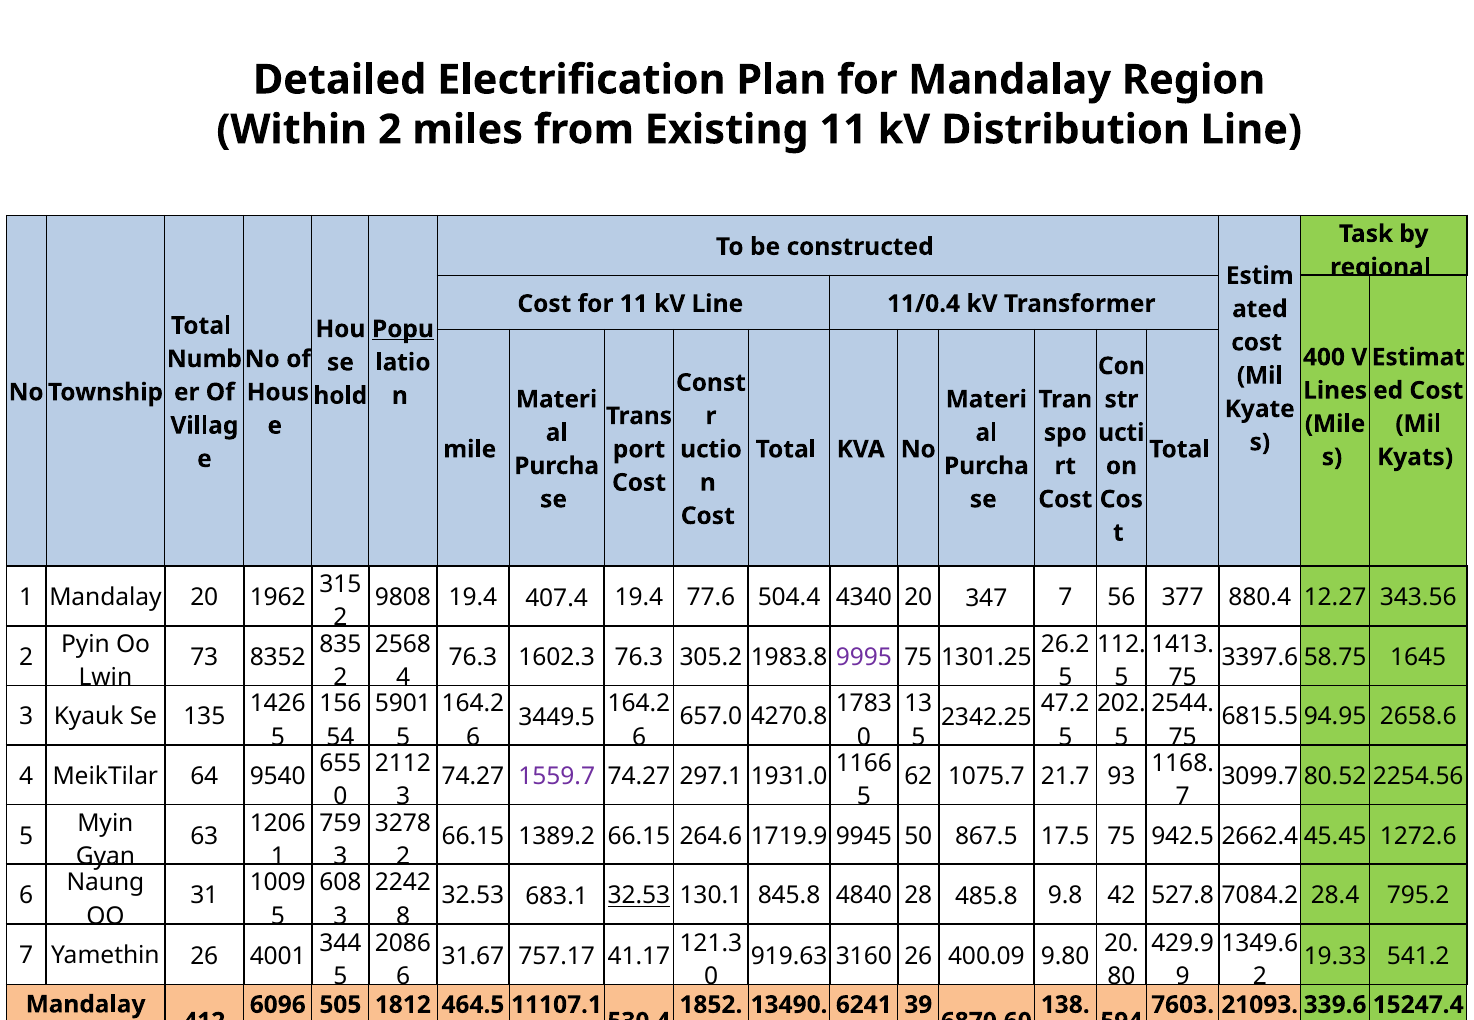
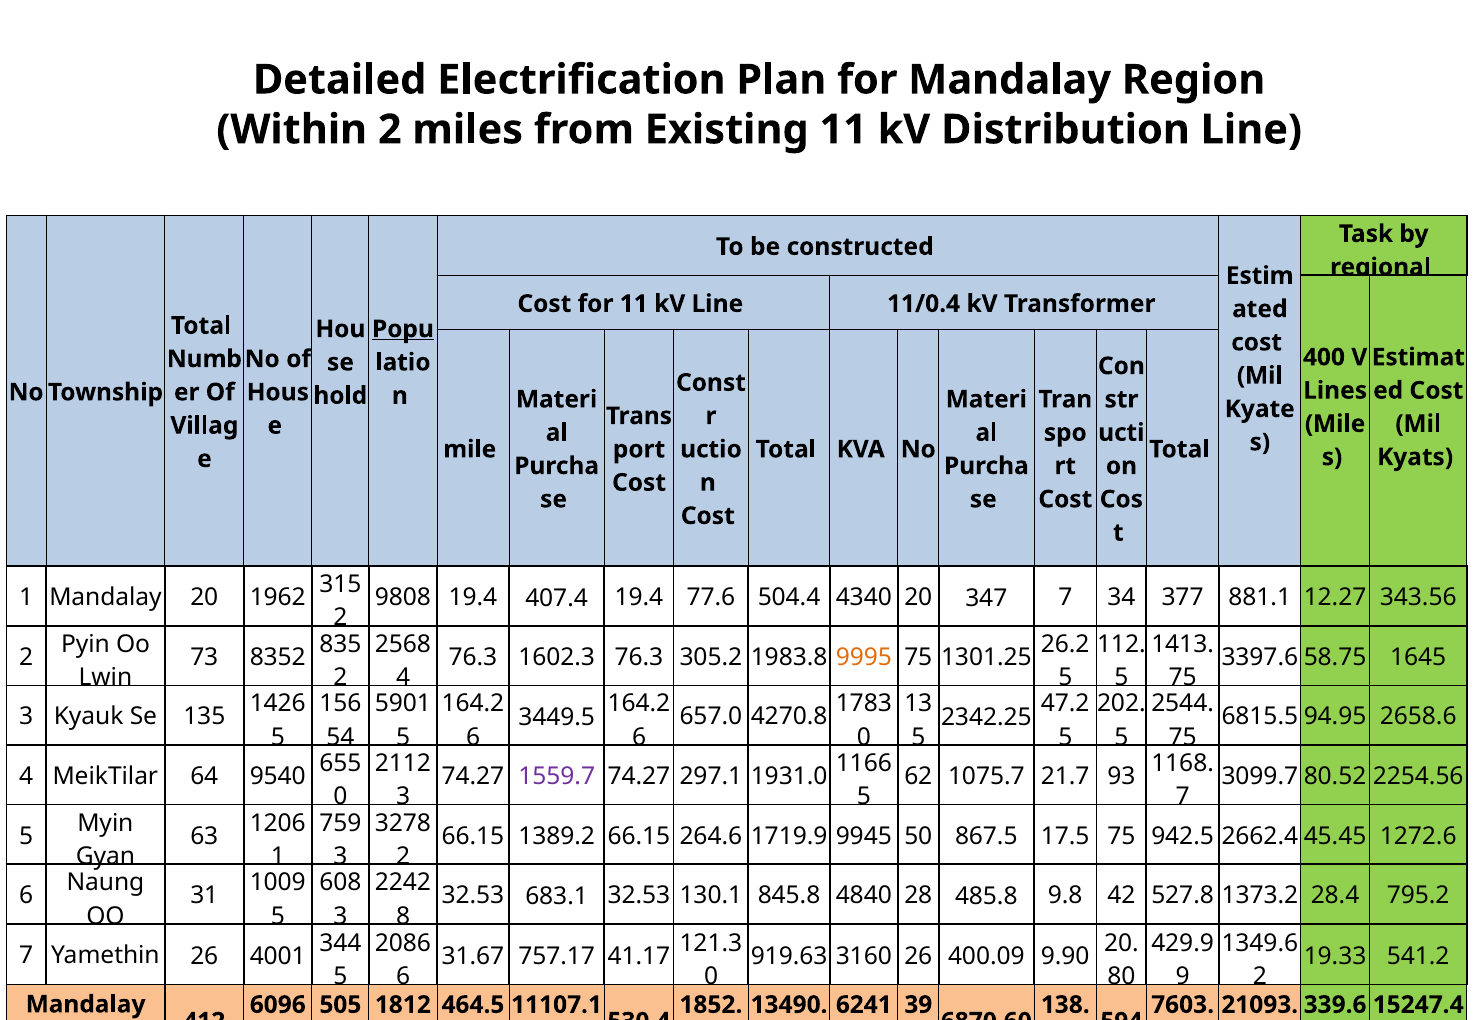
56: 56 -> 34 (1121, 598)
880.4: 880.4 -> 881.1 (1260, 598)
9995 colour: purple -> orange (864, 657)
32.53 underline: present -> none (639, 896)
7084.2: 7084.2 -> 1373.2 (1260, 896)
9.80: 9.80 -> 9.90 (1065, 957)
